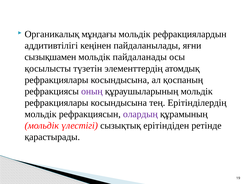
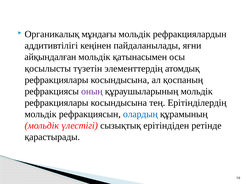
сызықшамен: сызықшамен -> айқындалған (50, 57)
пайдаланады: пайдаланады -> қатынасымен (140, 57)
олардың colour: purple -> blue (140, 114)
